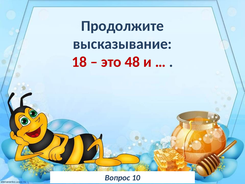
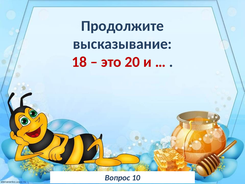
48: 48 -> 20 (132, 62)
